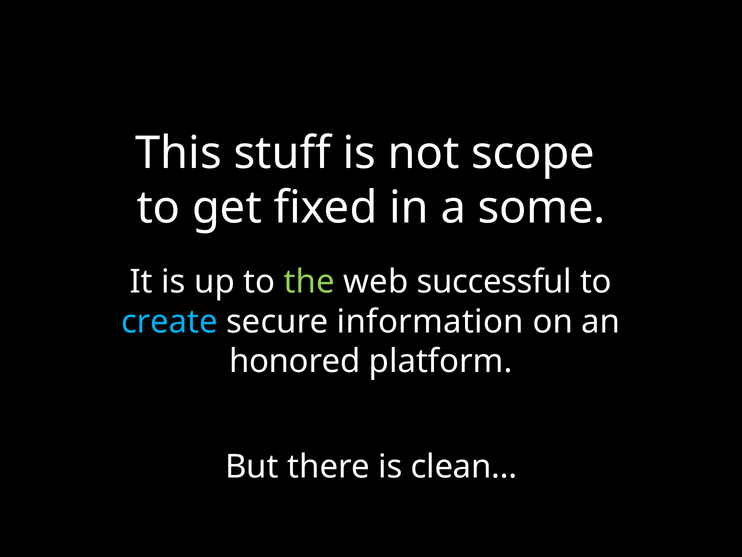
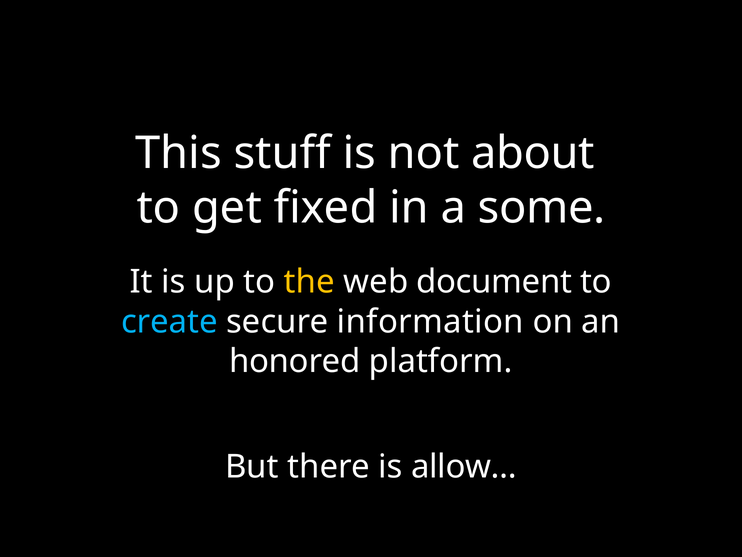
scope: scope -> about (533, 153)
the colour: light green -> yellow (309, 282)
successful: successful -> document (494, 282)
clean…: clean… -> allow… (464, 467)
